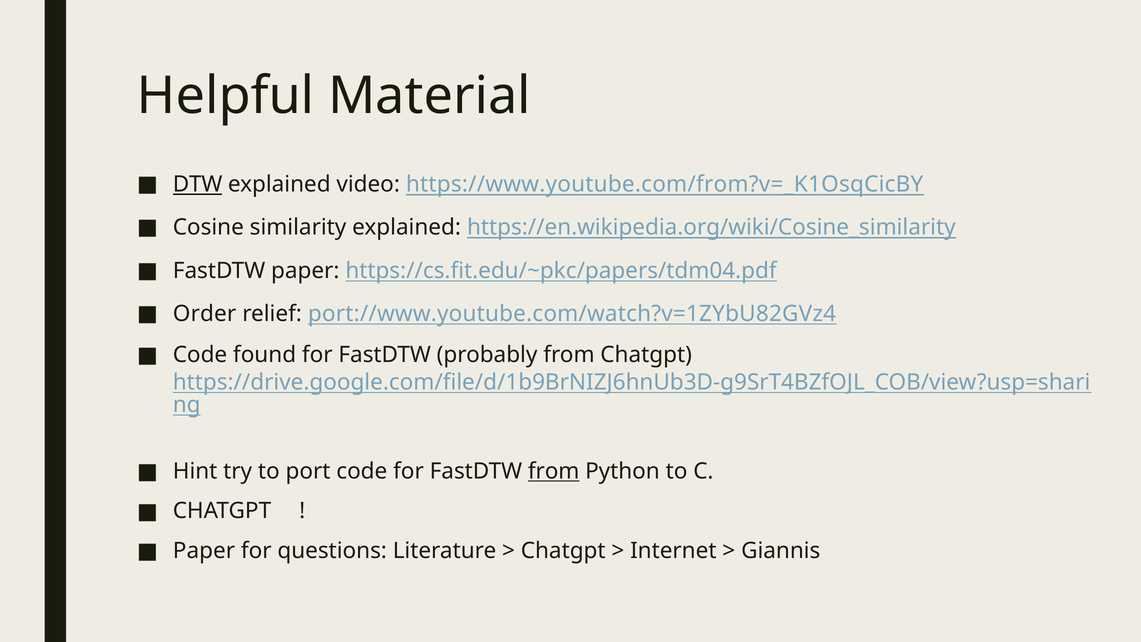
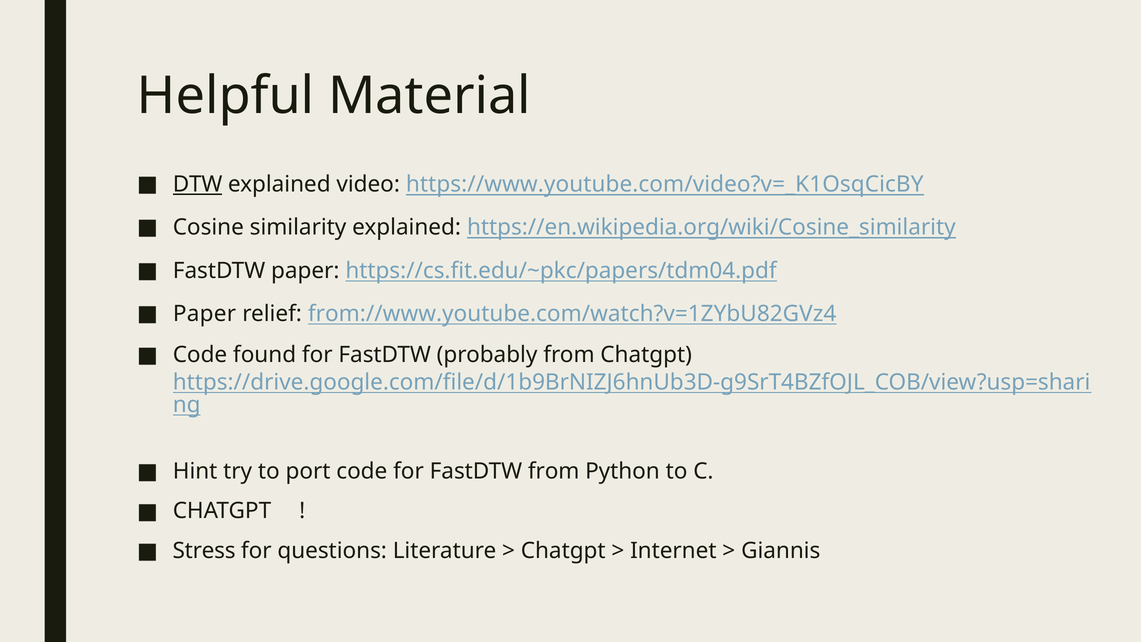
https://www.youtube.com/from?v=_K1OsqCicBY: https://www.youtube.com/from?v=_K1OsqCicBY -> https://www.youtube.com/video?v=_K1OsqCicBY (665, 184)
Order: Order -> Paper (205, 314)
port://www.youtube.com/watch?v=1ZYbU82GVz4: port://www.youtube.com/watch?v=1ZYbU82GVz4 -> from://www.youtube.com/watch?v=1ZYbU82GVz4 (572, 314)
from underline: present -> none (554, 471)
Paper: Paper -> Stress (204, 551)
